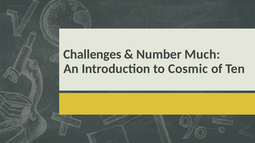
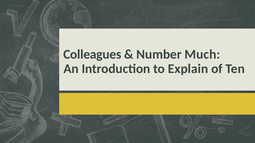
Challenges: Challenges -> Colleagues (92, 55)
Cosmic: Cosmic -> Explain (188, 69)
